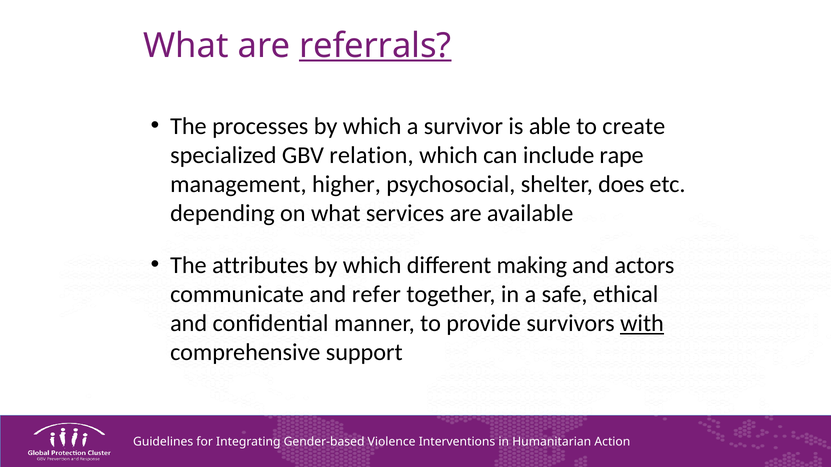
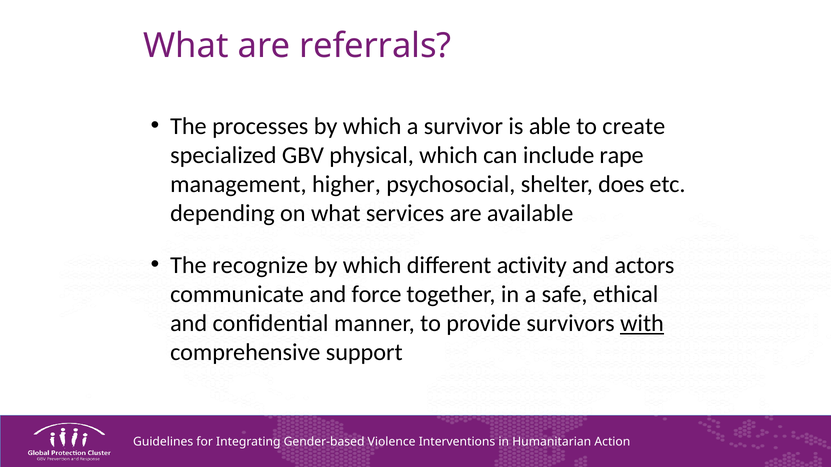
referrals underline: present -> none (375, 46)
relation: relation -> physical (372, 155)
attributes: attributes -> recognize (260, 265)
making: making -> activity (532, 265)
refer: refer -> force (377, 295)
